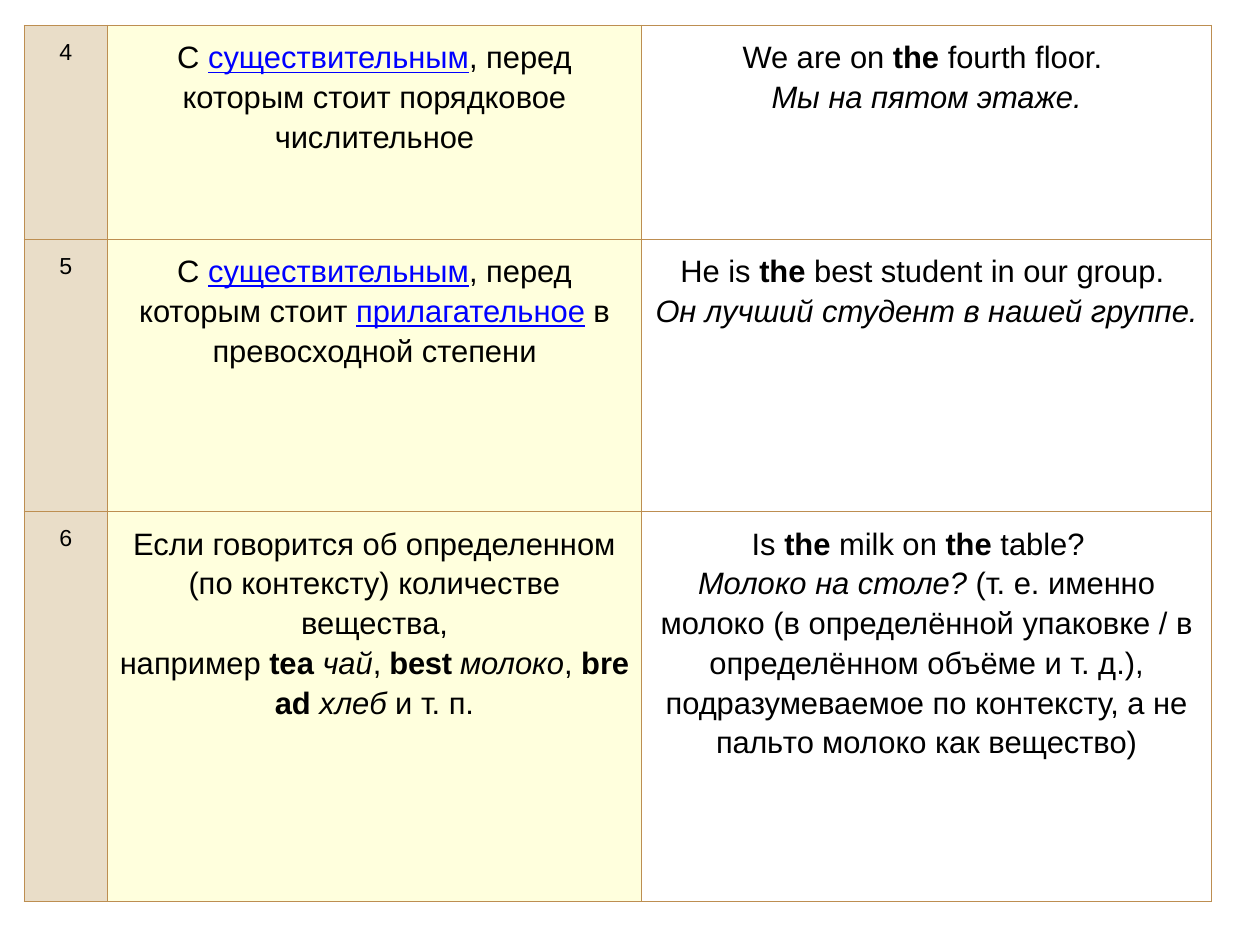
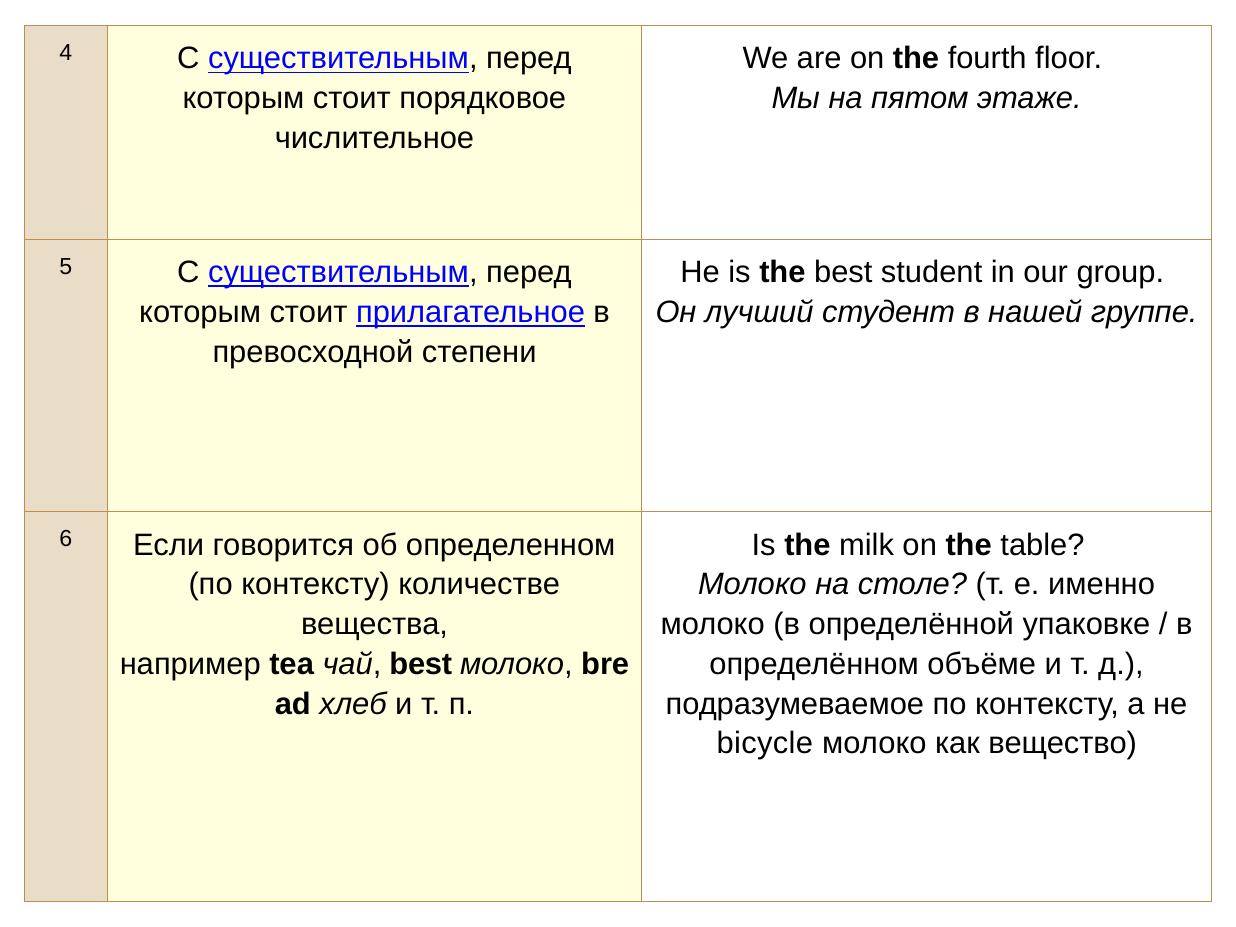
пальто: пальто -> bicycle (765, 744)
